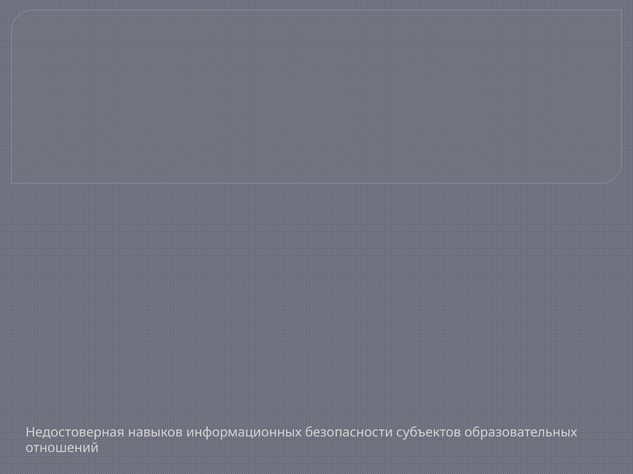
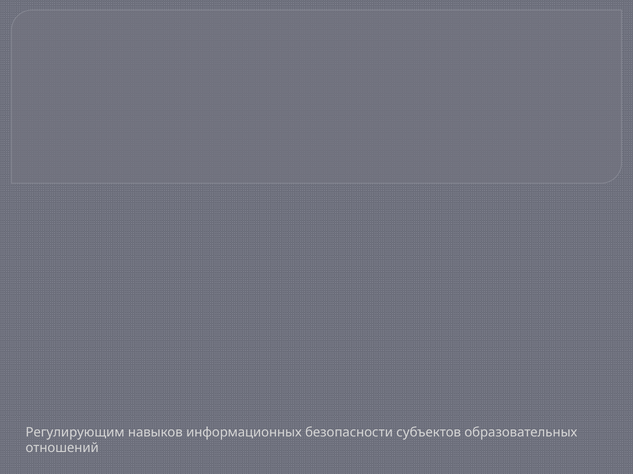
Недостоверная: Недостоверная -> Регулирующим (75, 433)
